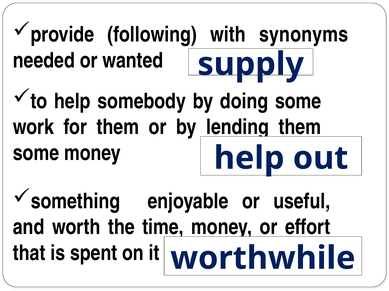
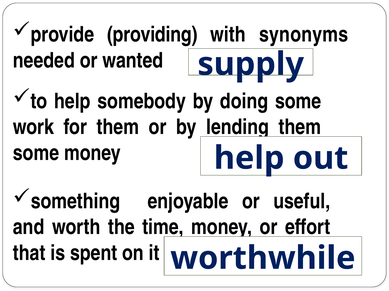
following: following -> providing (152, 35)
